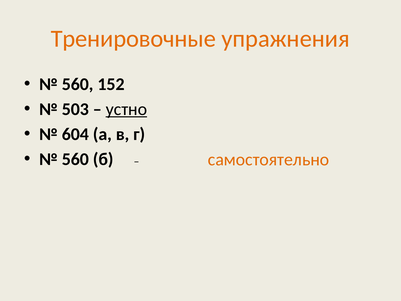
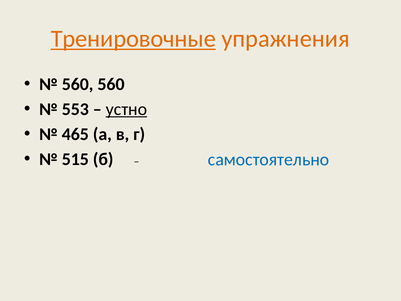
Тренировочные underline: none -> present (133, 39)
560 152: 152 -> 560 (111, 84)
503: 503 -> 553 (75, 109)
604: 604 -> 465 (75, 134)
560: 560 -> 515 (75, 159)
самостоятельно colour: orange -> blue (269, 159)
